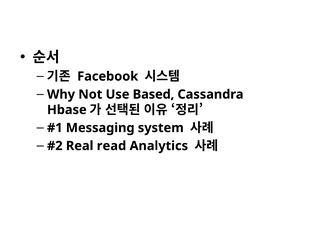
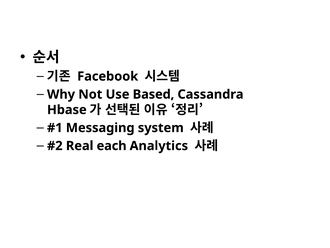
read: read -> each (112, 146)
